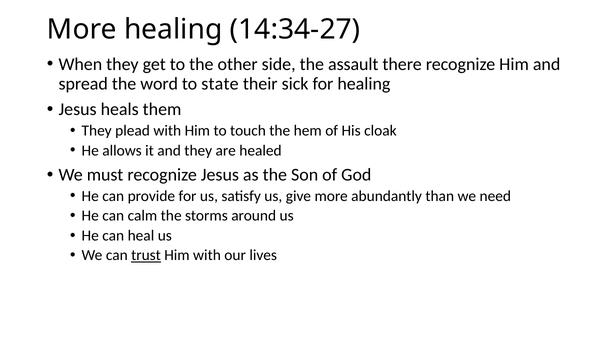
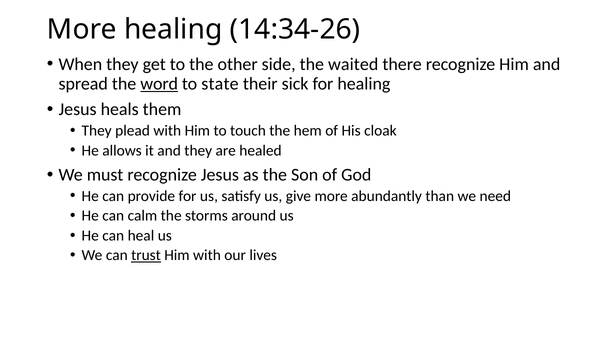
14:34-27: 14:34-27 -> 14:34-26 (295, 30)
assault: assault -> waited (353, 64)
word underline: none -> present (159, 84)
